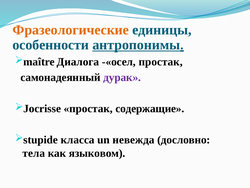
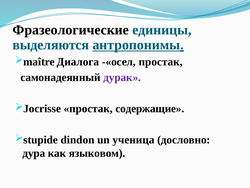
Фразеологические colour: orange -> black (71, 30)
особенности: особенности -> выделяются (51, 45)
класса: класса -> dindon (78, 139)
невежда: невежда -> ученица (133, 139)
тела: тела -> дура (34, 153)
